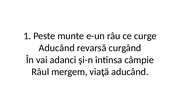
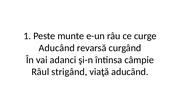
mergem: mergem -> strigând (69, 72)
